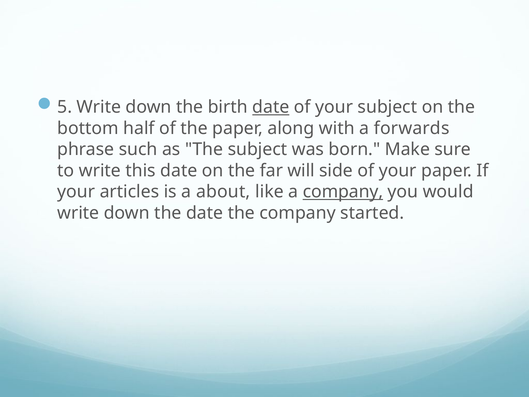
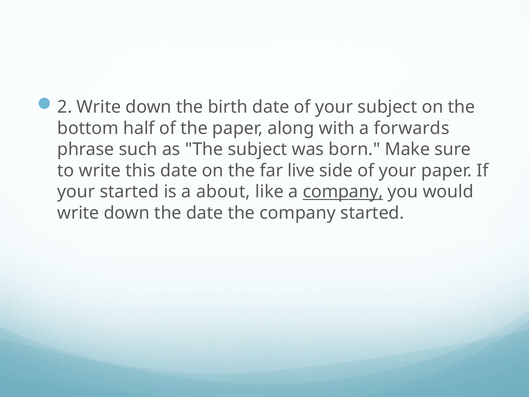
5: 5 -> 2 (65, 107)
date underline: present -> none (271, 107)
will: will -> live (301, 171)
your articles: articles -> started (129, 192)
